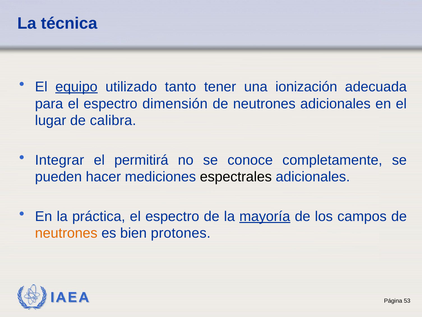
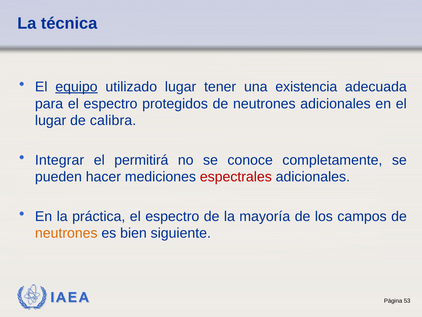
utilizado tanto: tanto -> lugar (181, 87)
ionización: ionización -> existencia (306, 87)
dimensión: dimensión -> protegidos (175, 104)
espectrales colour: black -> red (236, 177)
mayoría underline: present -> none (265, 216)
protones: protones -> siguiente (181, 233)
